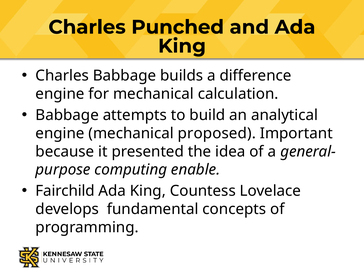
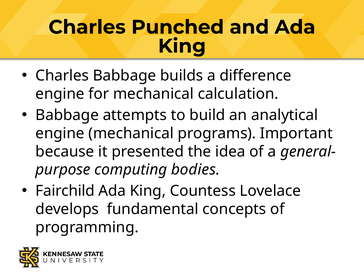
proposed: proposed -> programs (217, 133)
enable: enable -> bodies (196, 170)
